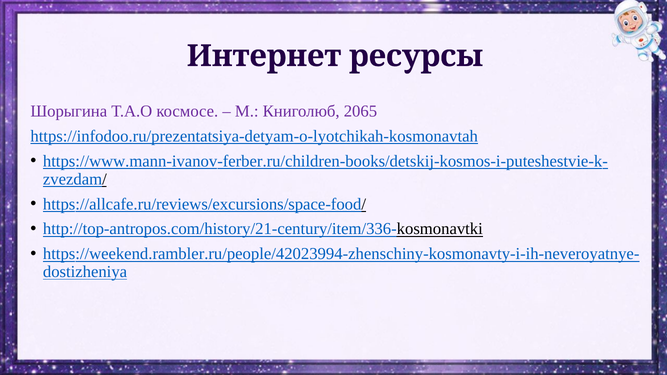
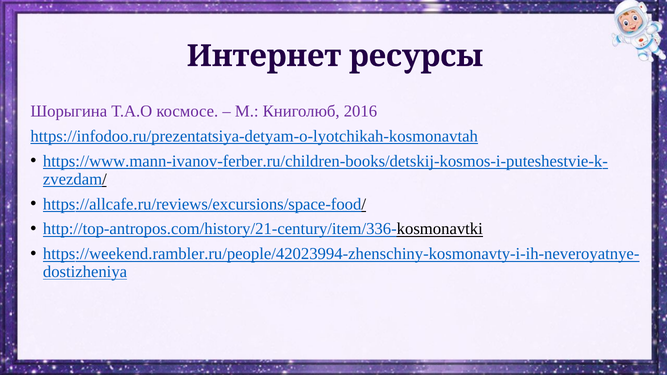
2065: 2065 -> 2016 (360, 111)
